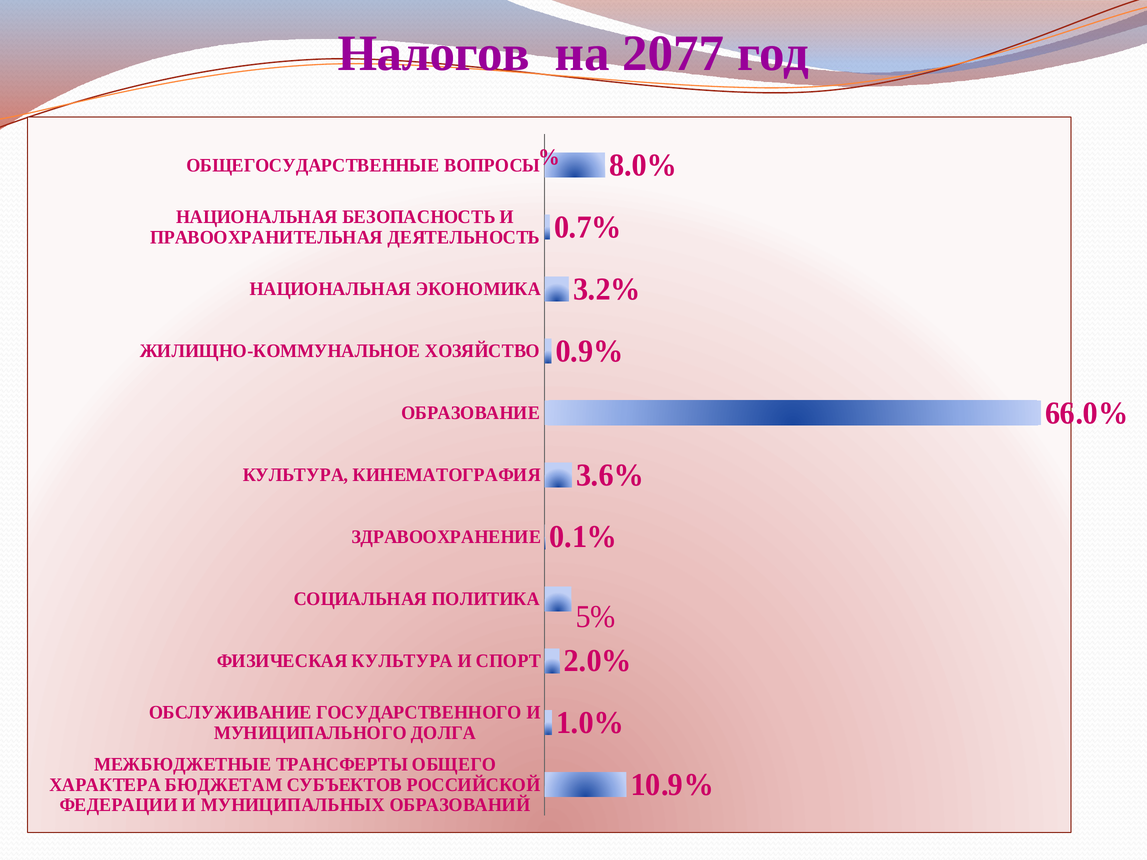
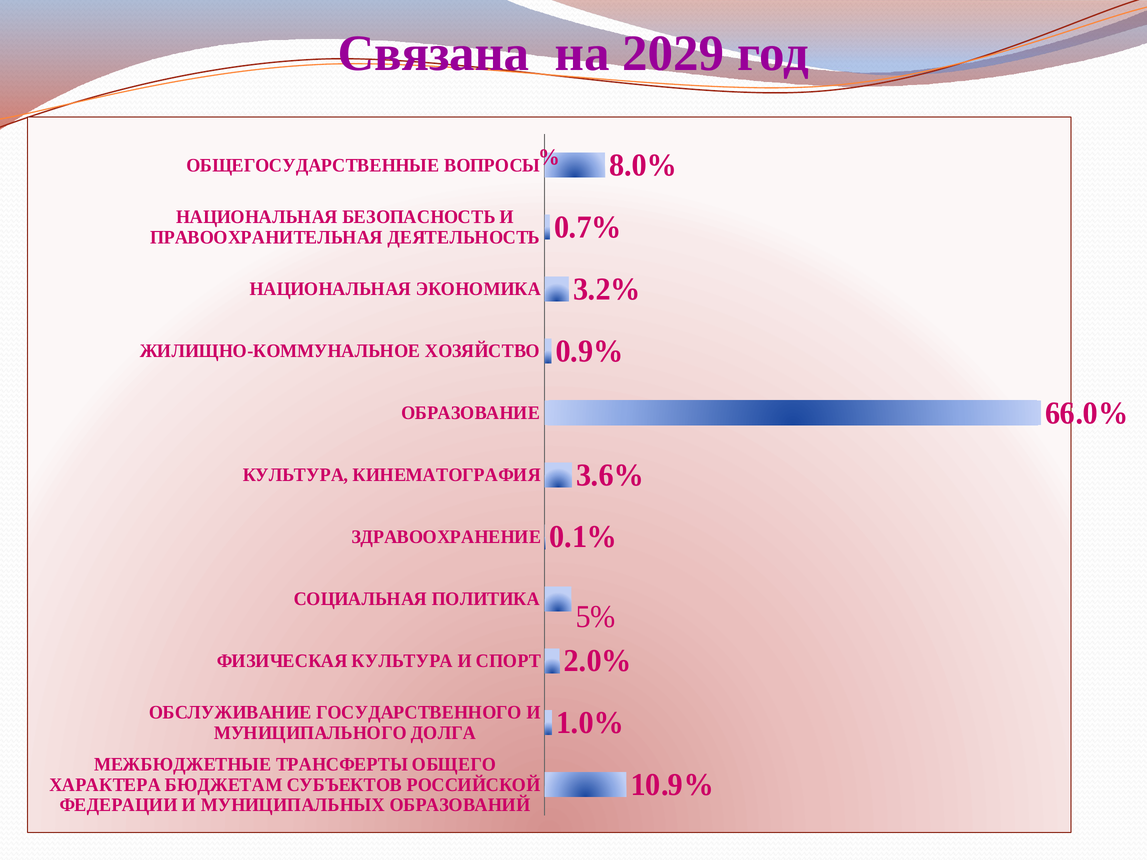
Налогов: Налогов -> Связана (434, 54)
2077: 2077 -> 2029 (673, 54)
